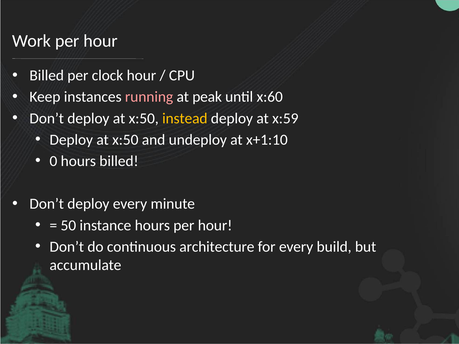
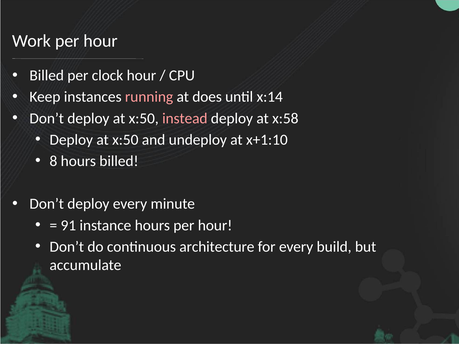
peak: peak -> does (207, 97)
x:60: x:60 -> x:14 (270, 97)
instead colour: yellow -> pink (185, 118)
x:59: x:59 -> x:58 (285, 118)
0: 0 -> 8 (53, 161)
50: 50 -> 91 (68, 225)
